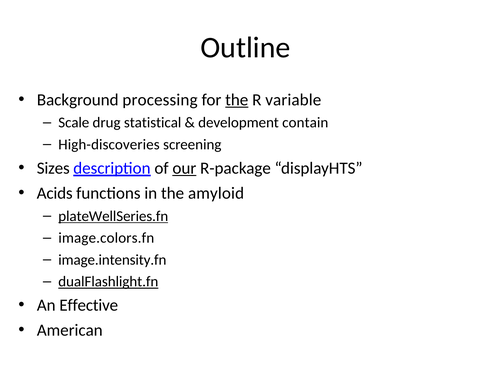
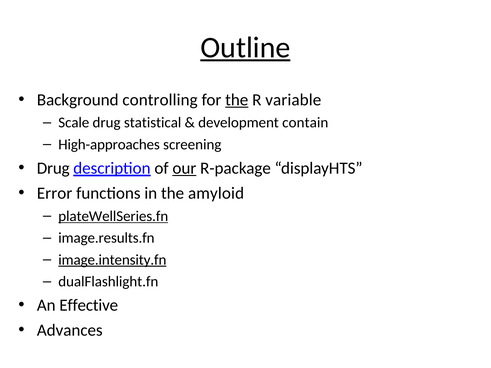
Outline underline: none -> present (245, 48)
processing: processing -> controlling (160, 100)
High-discoveries: High-discoveries -> High-approaches (109, 145)
Sizes: Sizes -> Drug (53, 168)
Acids: Acids -> Error (55, 193)
image.colors.fn: image.colors.fn -> image.results.fn (106, 238)
image.intensity.fn underline: none -> present (112, 260)
dualFlashlight.fn underline: present -> none (108, 282)
American: American -> Advances (70, 330)
